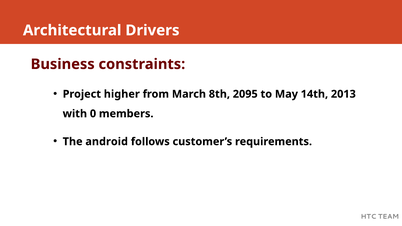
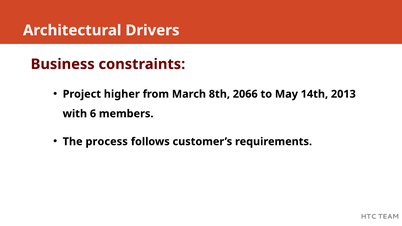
2095: 2095 -> 2066 (245, 94)
0: 0 -> 6 (93, 114)
android: android -> process (107, 142)
